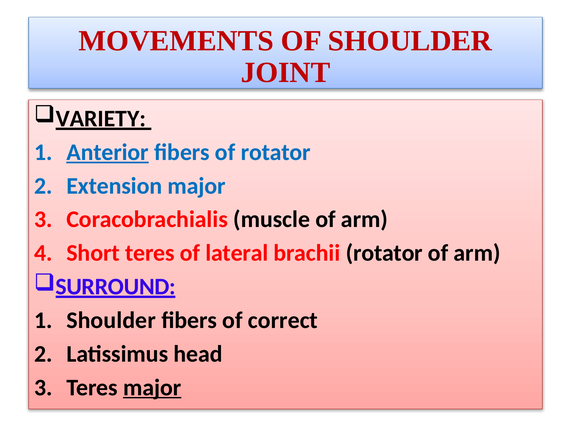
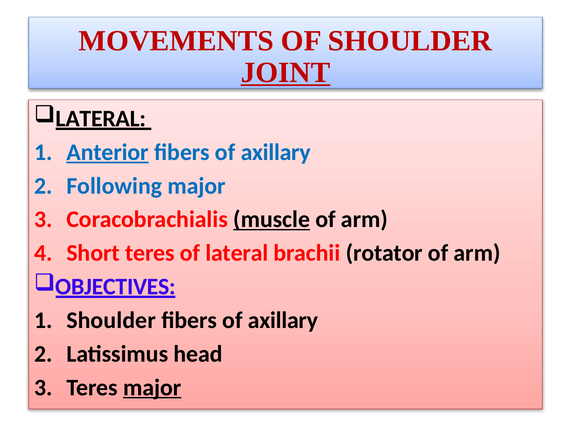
JOINT underline: none -> present (285, 72)
VARIETY: VARIETY -> LATERAL (101, 119)
rotator: rotator -> axillary (276, 152)
Extension: Extension -> Following (114, 186)
muscle underline: none -> present (272, 220)
SURROUND: SURROUND -> OBJECTIVES (116, 287)
correct: correct -> axillary (283, 320)
